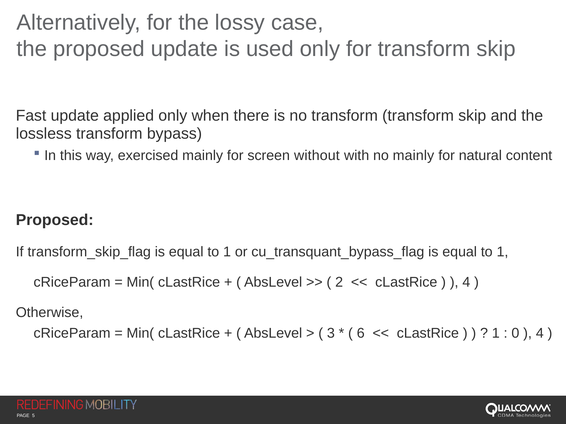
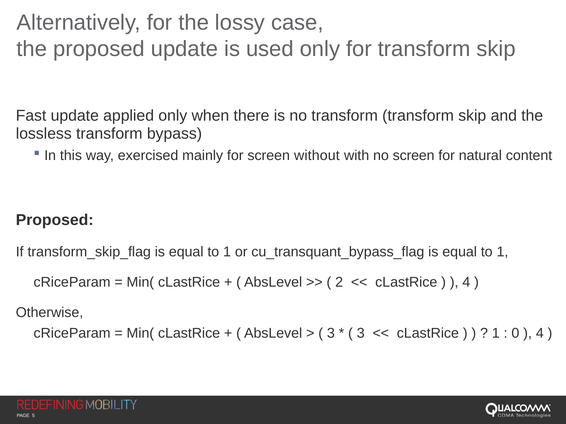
no mainly: mainly -> screen (414, 156)
6: 6 -> 3 (361, 334)
